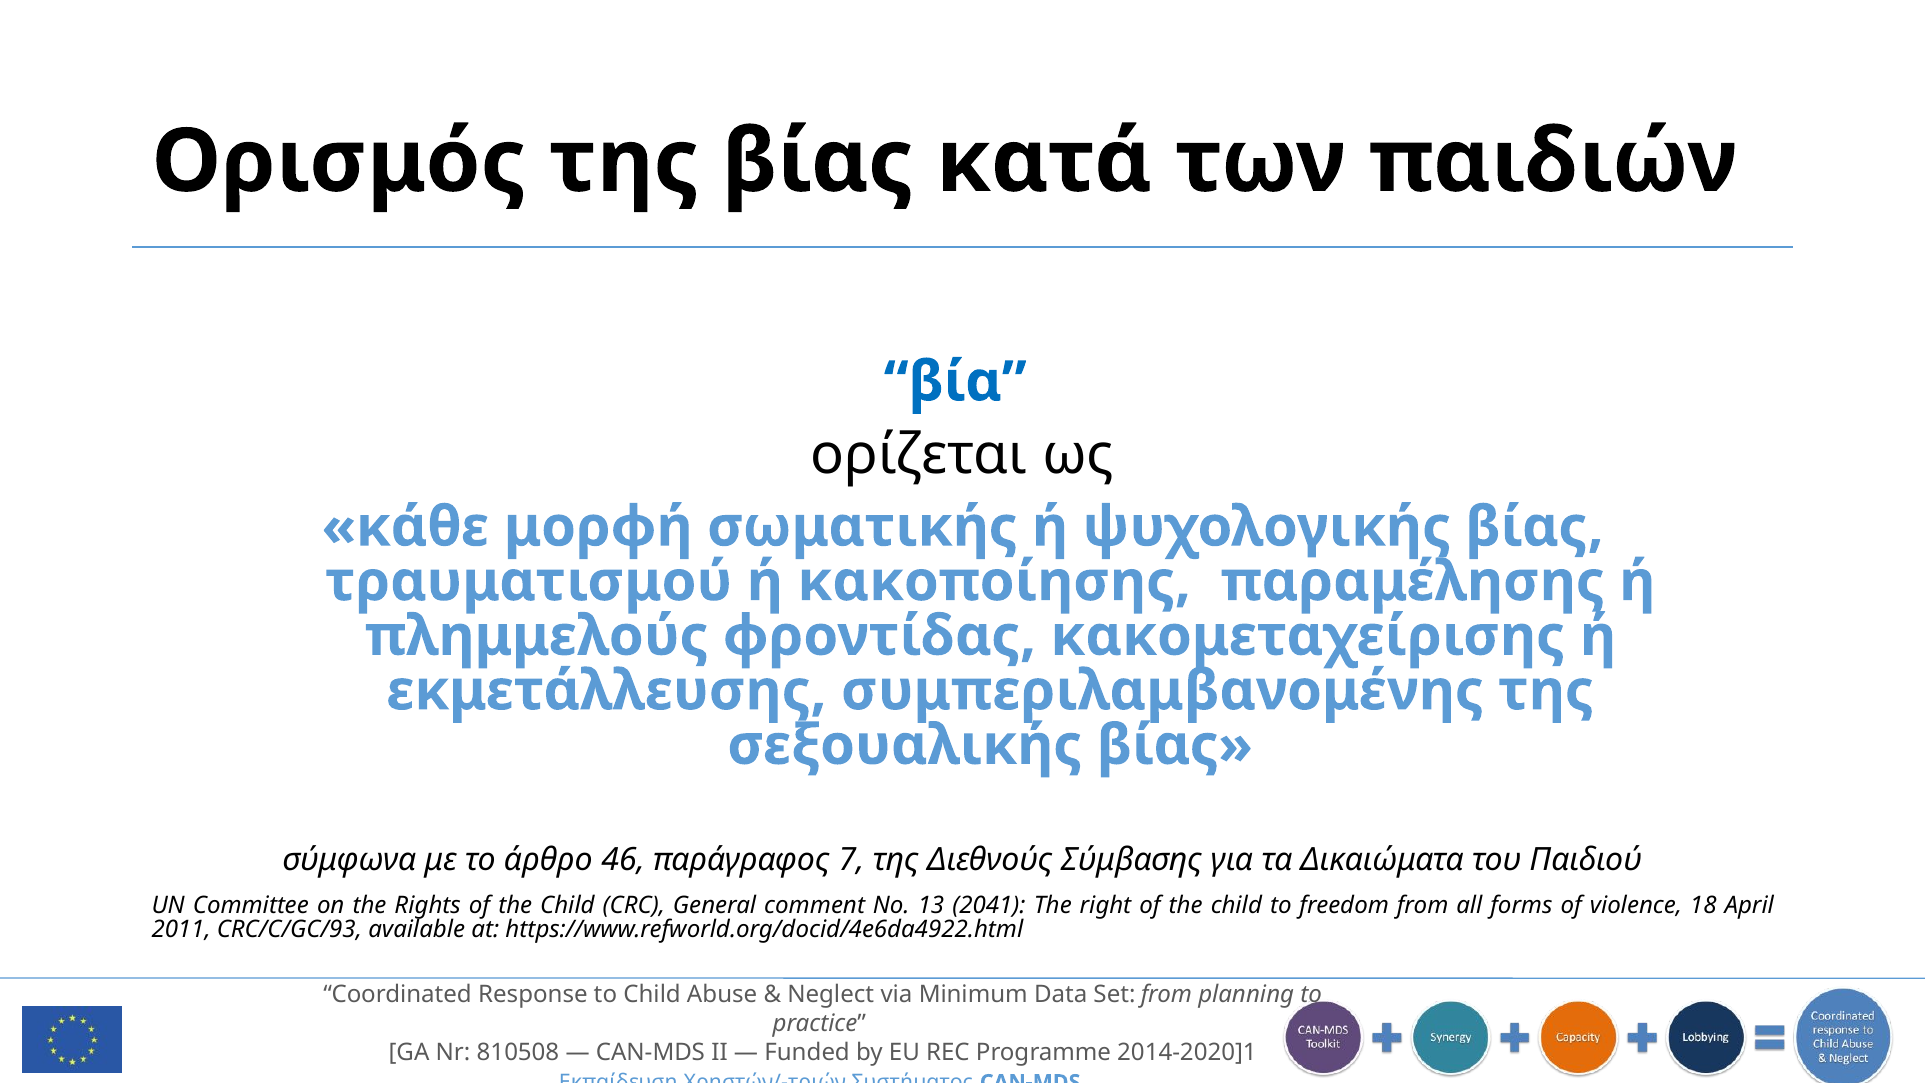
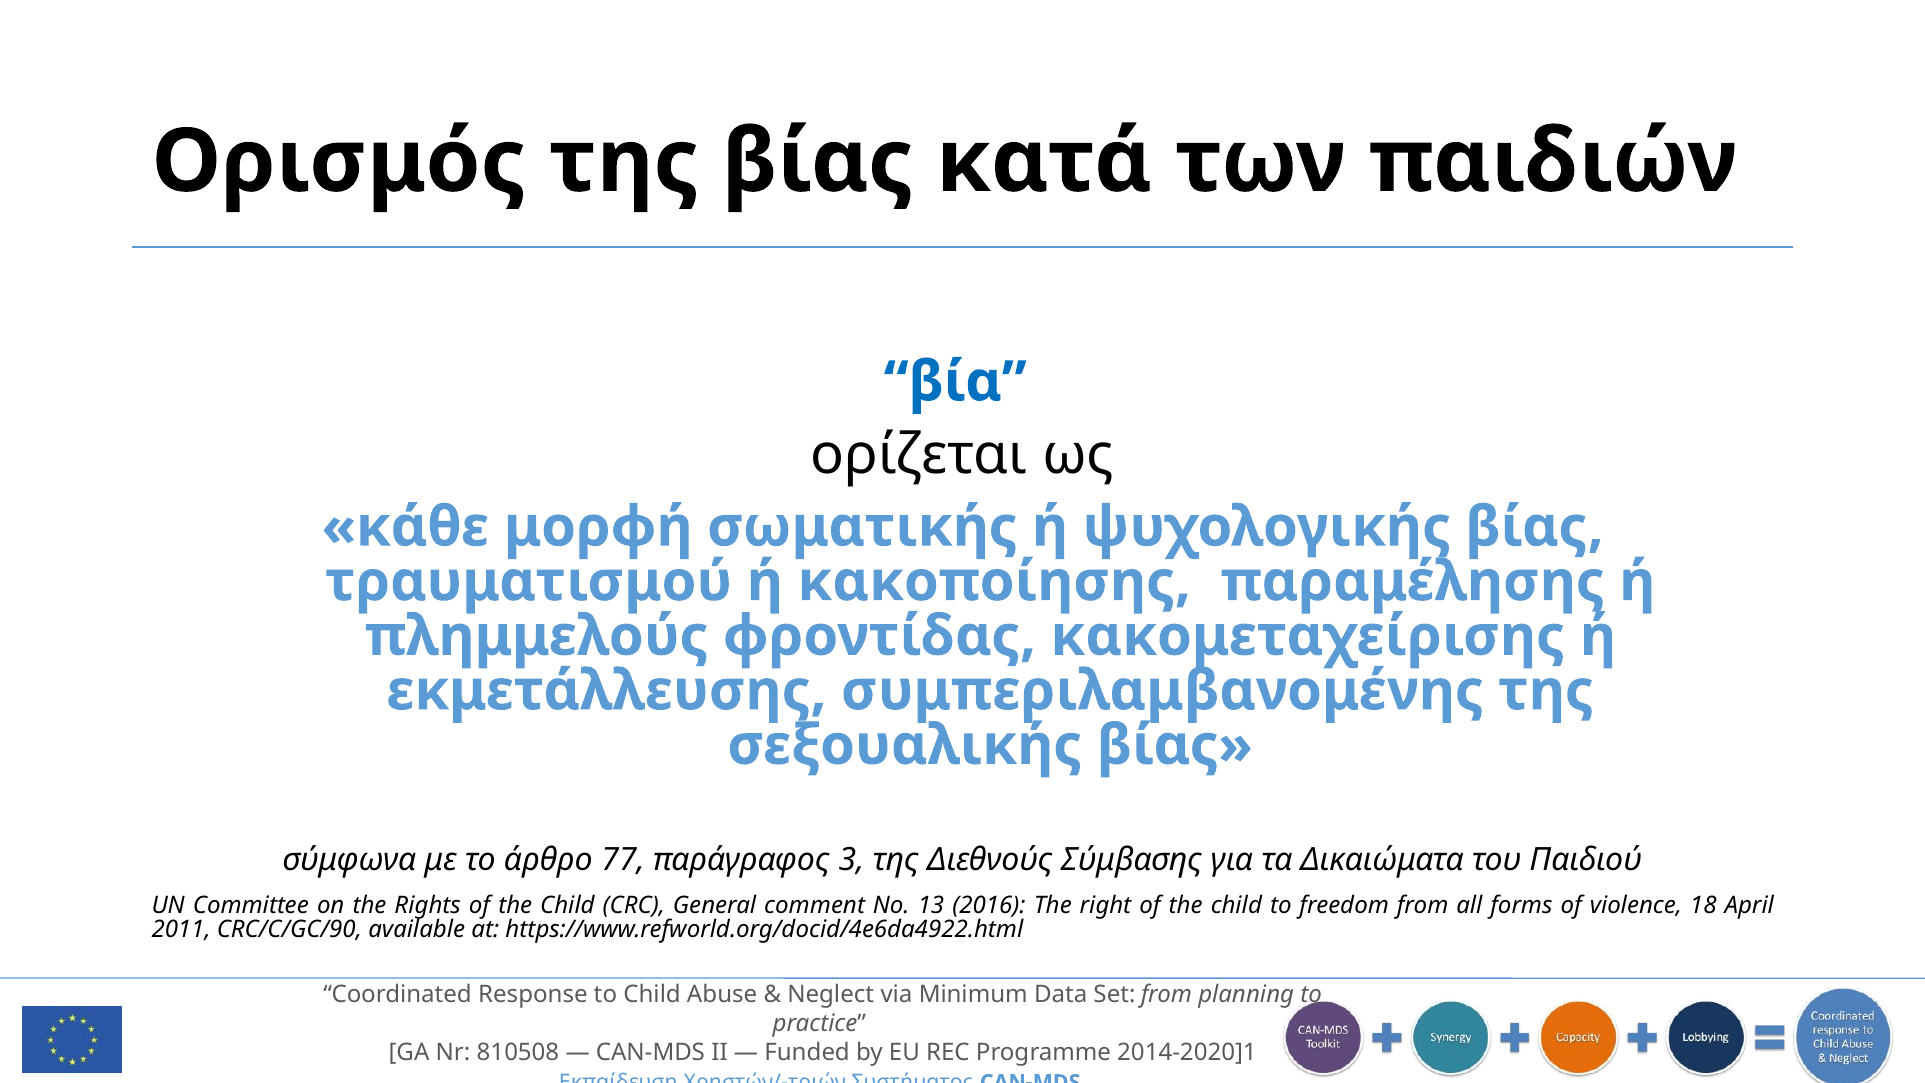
46: 46 -> 77 (623, 860)
7: 7 -> 3 (851, 860)
2041: 2041 -> 2016 (989, 906)
CRC/C/GC/93: CRC/C/GC/93 -> CRC/C/GC/90 (289, 929)
